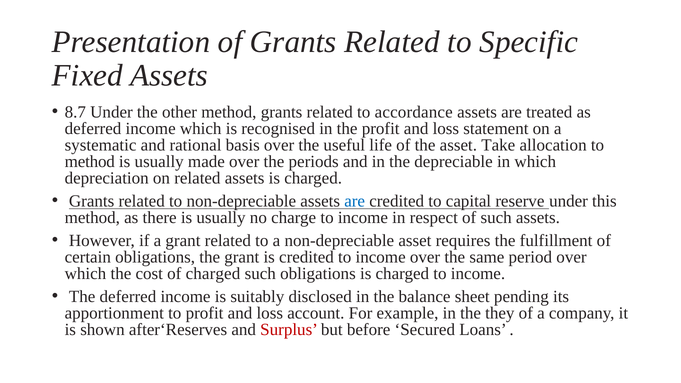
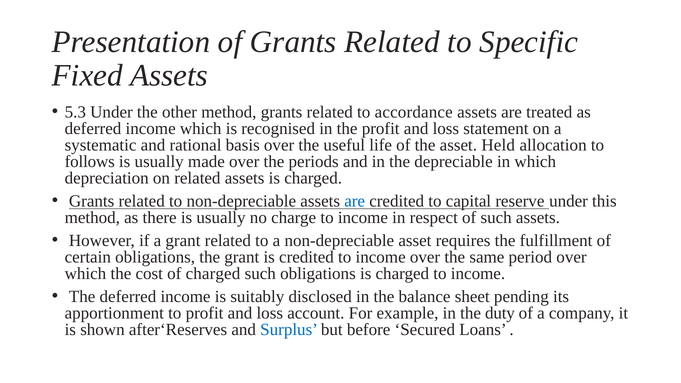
8.7: 8.7 -> 5.3 (75, 112)
Take: Take -> Held (498, 145)
method: method -> follows (90, 162)
they: they -> duty (500, 313)
Surplus colour: red -> blue (289, 330)
